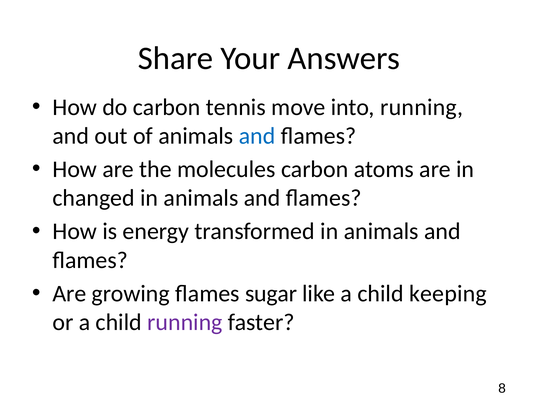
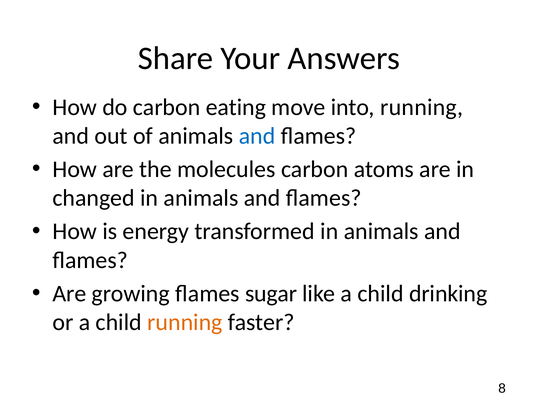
tennis: tennis -> eating (236, 107)
keeping: keeping -> drinking (448, 294)
running colour: purple -> orange (185, 323)
